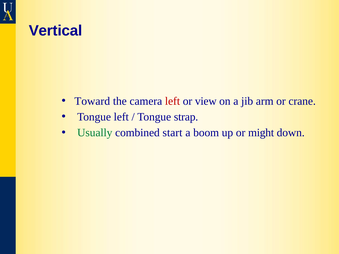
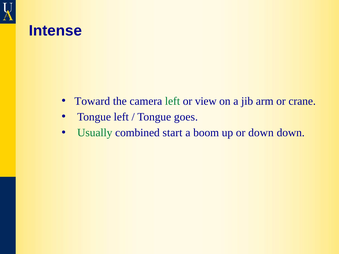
Vertical: Vertical -> Intense (55, 31)
left colour: red -> green (172, 101)
strap: strap -> goes (186, 117)
or might: might -> down (261, 133)
